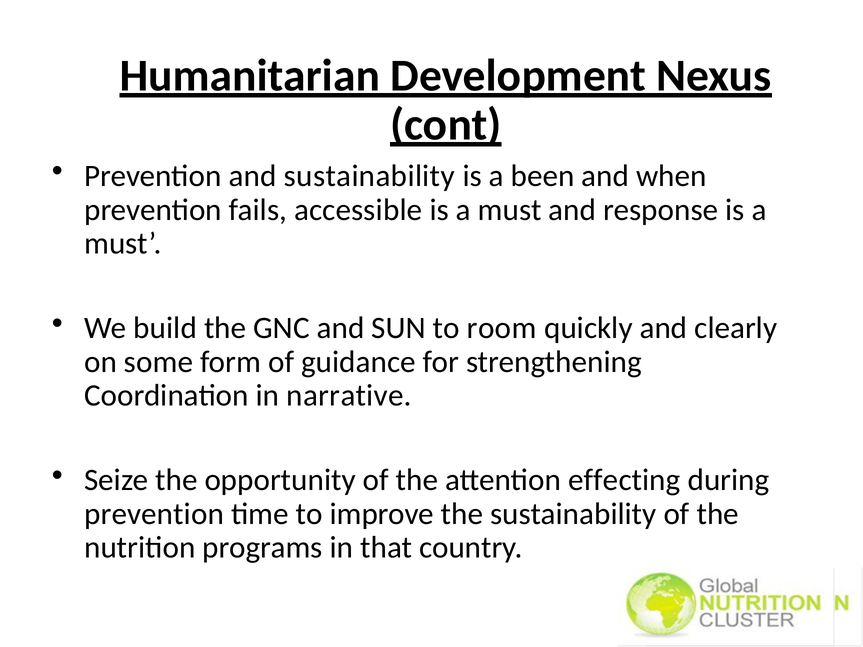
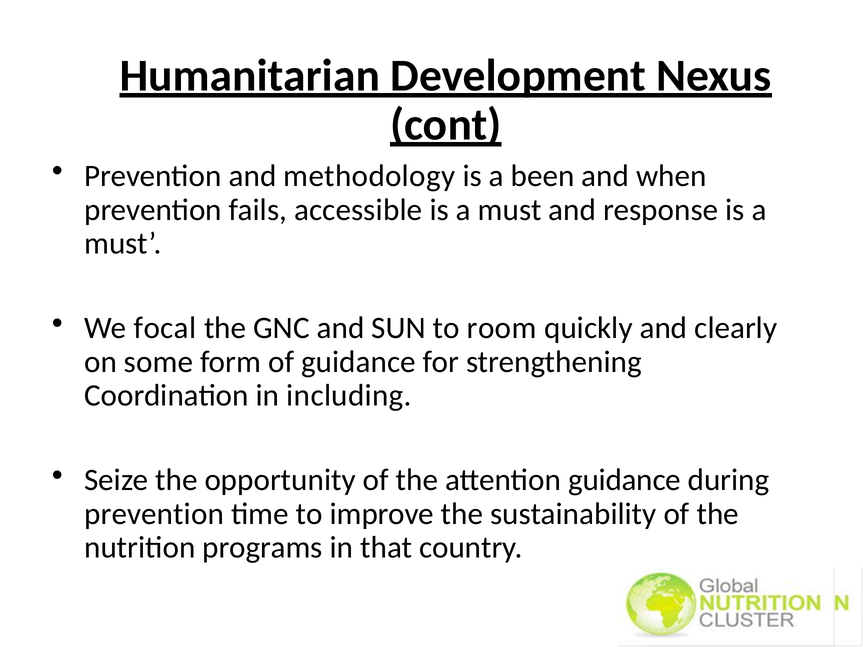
and sustainability: sustainability -> methodology (369, 176)
build: build -> focal (165, 328)
narrative: narrative -> including (349, 396)
attention effecting: effecting -> guidance (625, 480)
